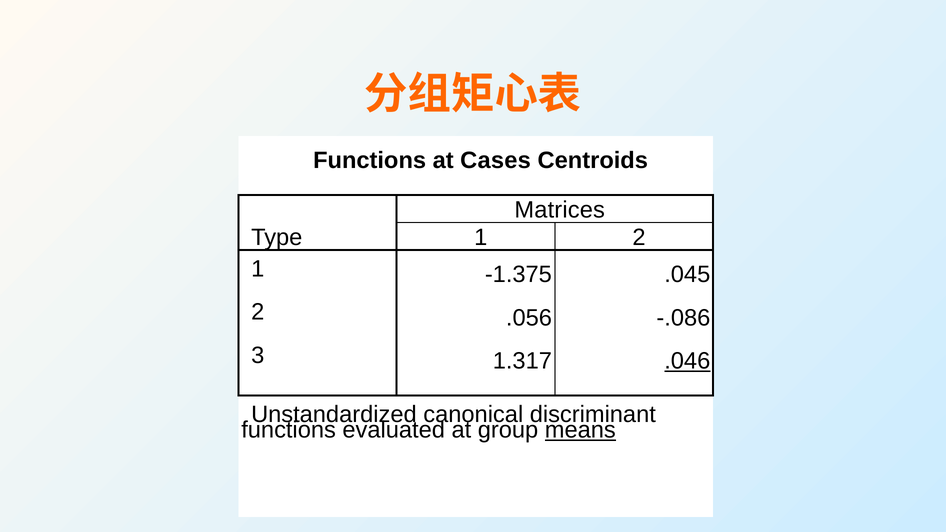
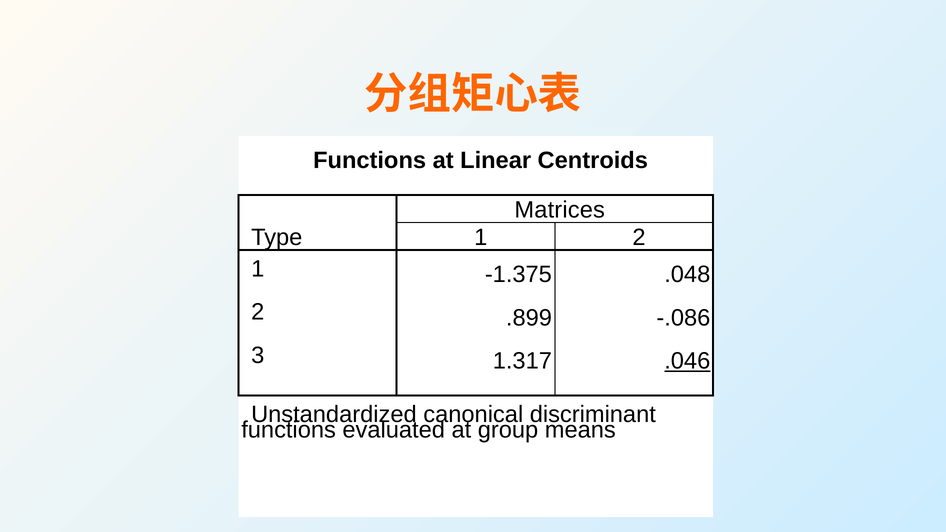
Cases: Cases -> Linear (496, 161)
.045: .045 -> .048 (687, 275)
.056: .056 -> .899 (529, 318)
means underline: present -> none (580, 430)
